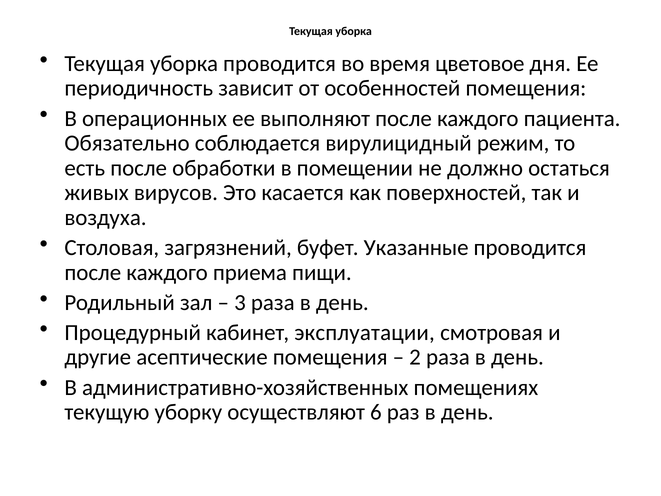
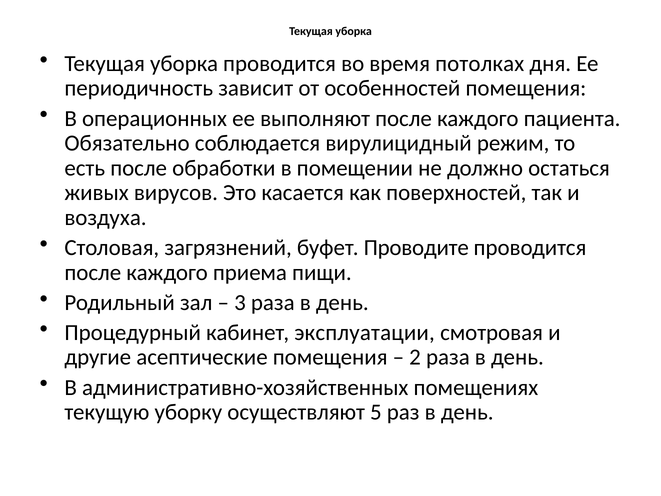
цветовое: цветовое -> потолках (480, 64)
Указанные: Указанные -> Проводите (416, 248)
6: 6 -> 5 (376, 412)
